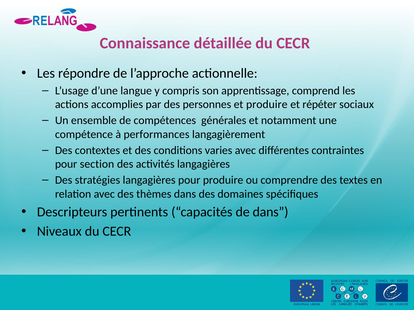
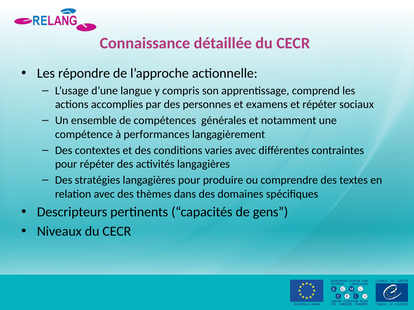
et produire: produire -> examens (267, 105)
pour section: section -> répéter (97, 164)
de dans: dans -> gens (270, 212)
